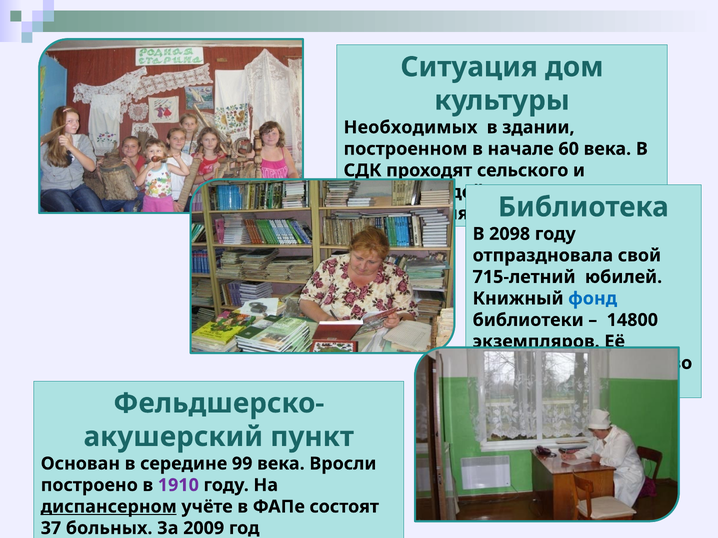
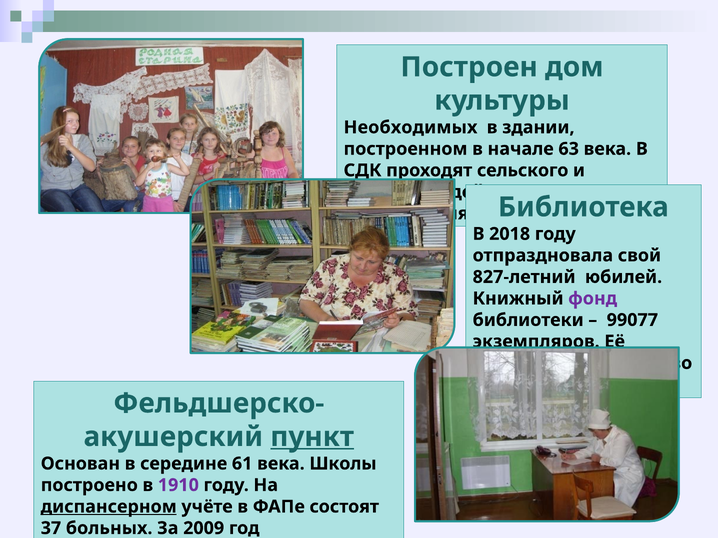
Ситуация: Ситуация -> Построен (469, 67)
60: 60 -> 63 (569, 149)
2098: 2098 -> 2018 (510, 234)
715-летний: 715-летний -> 827-летний (524, 277)
фонд colour: blue -> purple (593, 299)
14800: 14800 -> 99077 (632, 320)
пункт underline: none -> present (312, 437)
99: 99 -> 61 (242, 464)
Вросли: Вросли -> Школы (343, 464)
